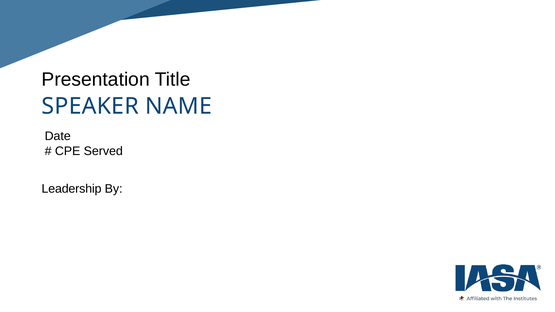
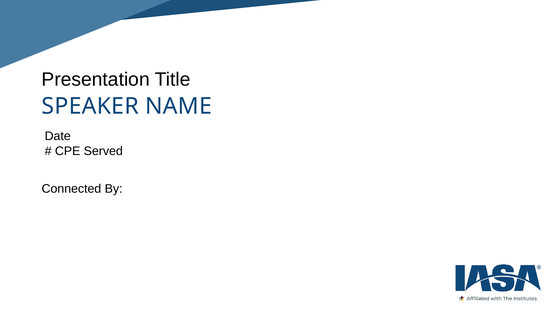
Leadership: Leadership -> Connected (71, 189)
